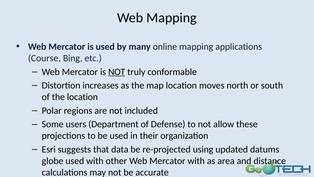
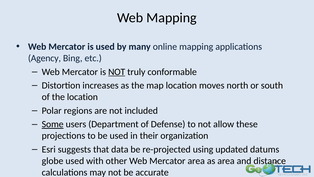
Course: Course -> Agency (44, 58)
Some underline: none -> present (53, 124)
Mercator with: with -> area (196, 161)
